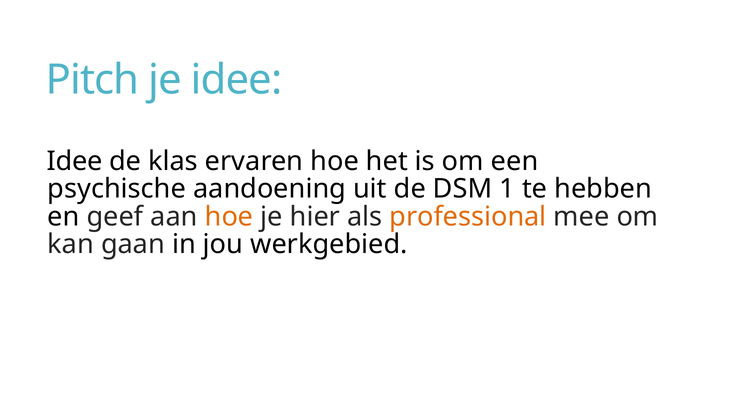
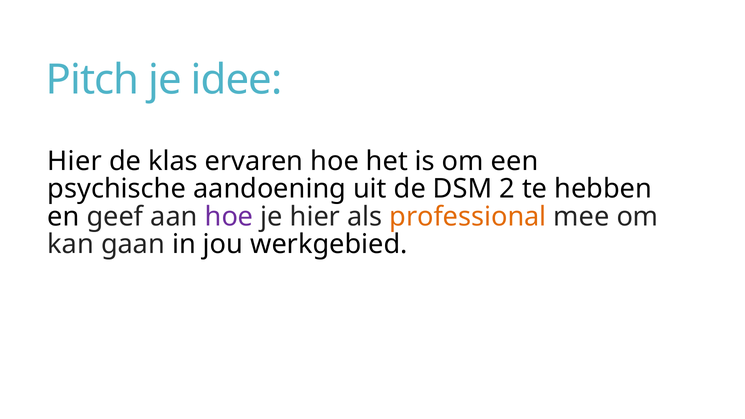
Idee: Idee -> Hier (75, 161)
1: 1 -> 2 (507, 189)
hoe colour: orange -> purple (229, 217)
